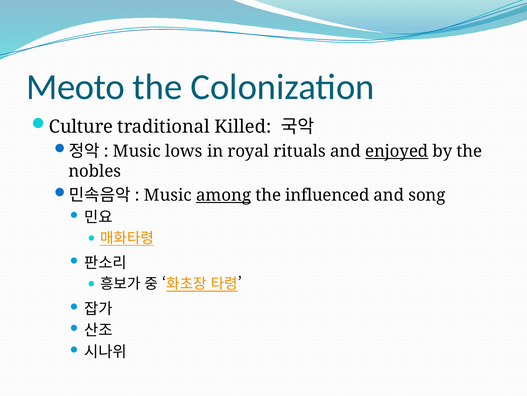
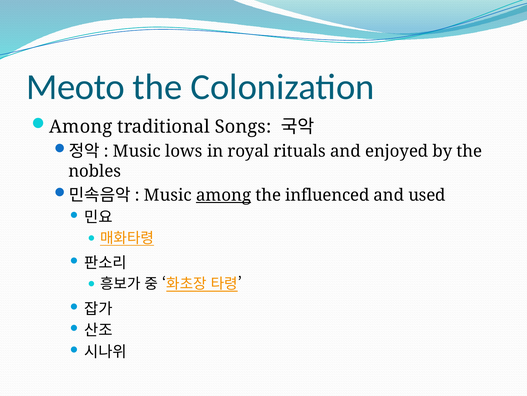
Culture: Culture -> Among (81, 126)
Killed: Killed -> Songs (243, 126)
enjoyed underline: present -> none (397, 151)
song: song -> used (427, 195)
